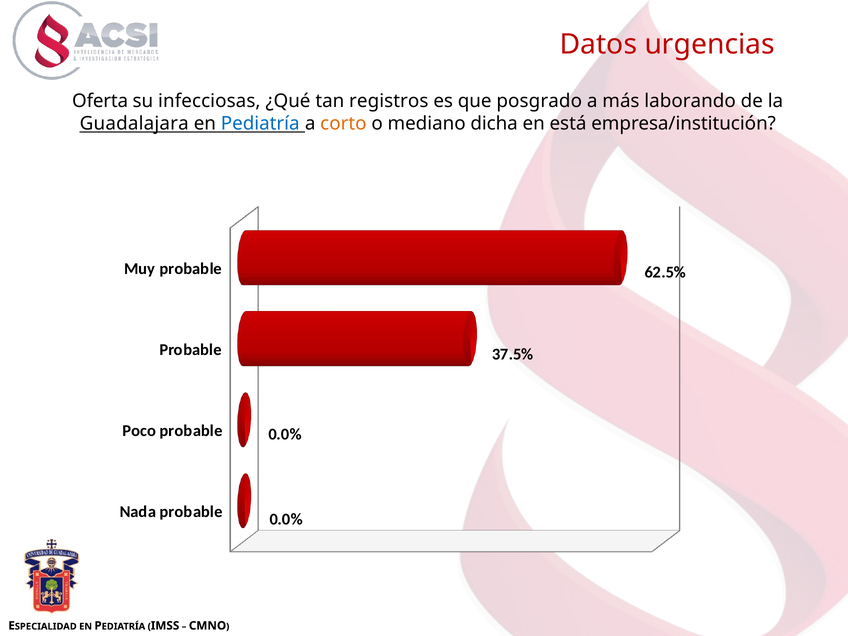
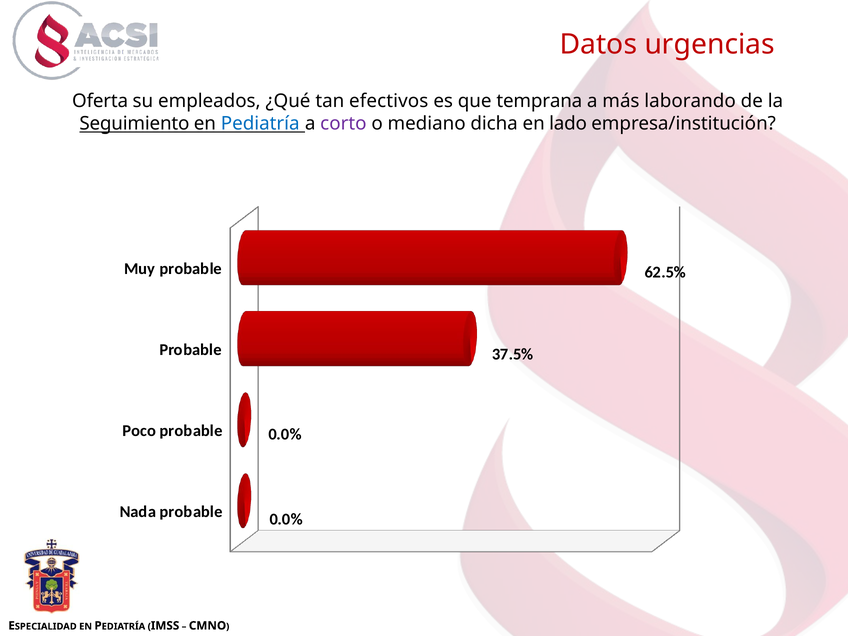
infecciosas: infecciosas -> empleados (209, 101)
registros: registros -> efectivos (389, 101)
posgrado: posgrado -> temprana (539, 101)
Guadalajara: Guadalajara -> Seguimiento (134, 124)
corto colour: orange -> purple (343, 124)
está: está -> lado (568, 124)
